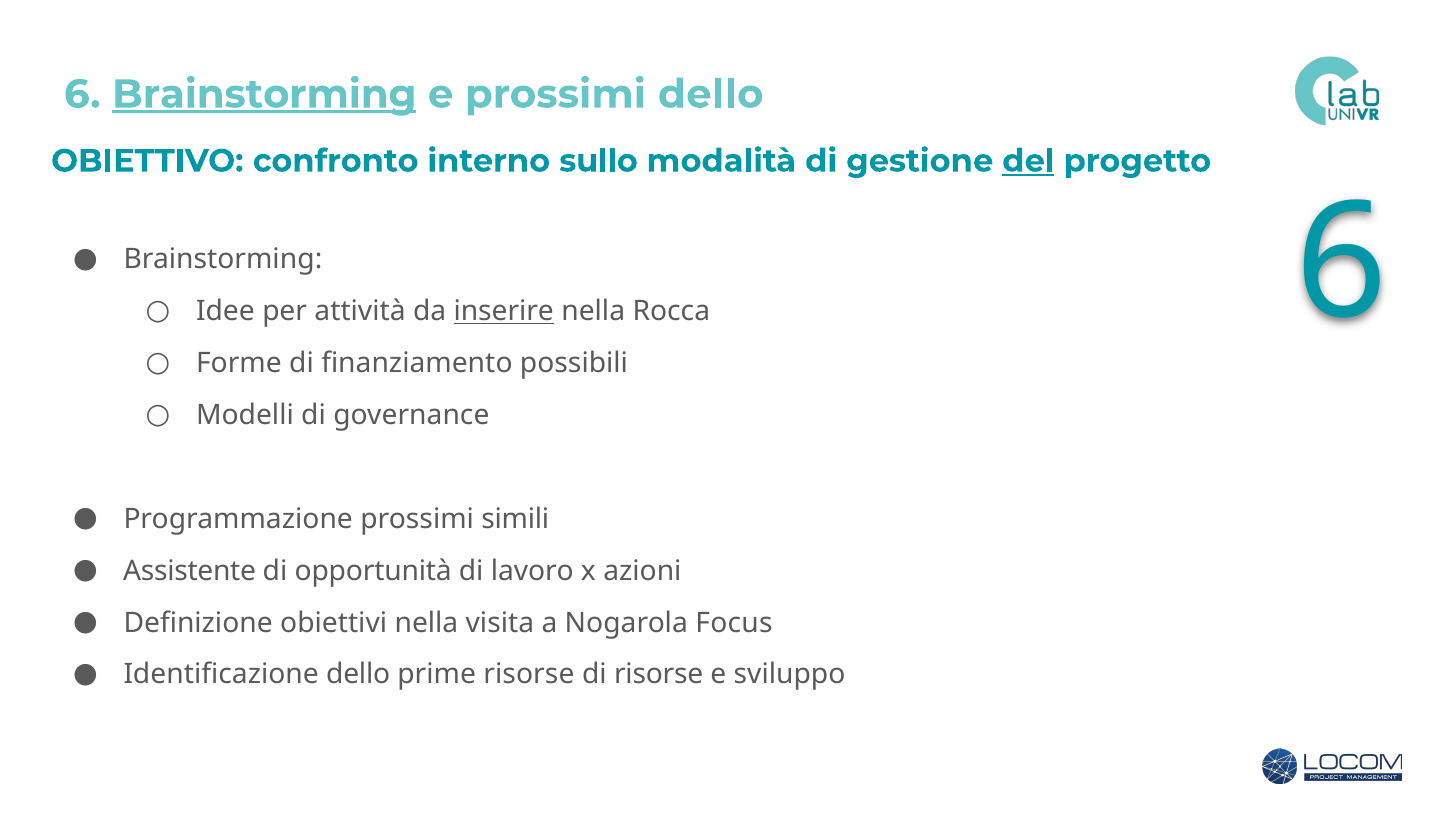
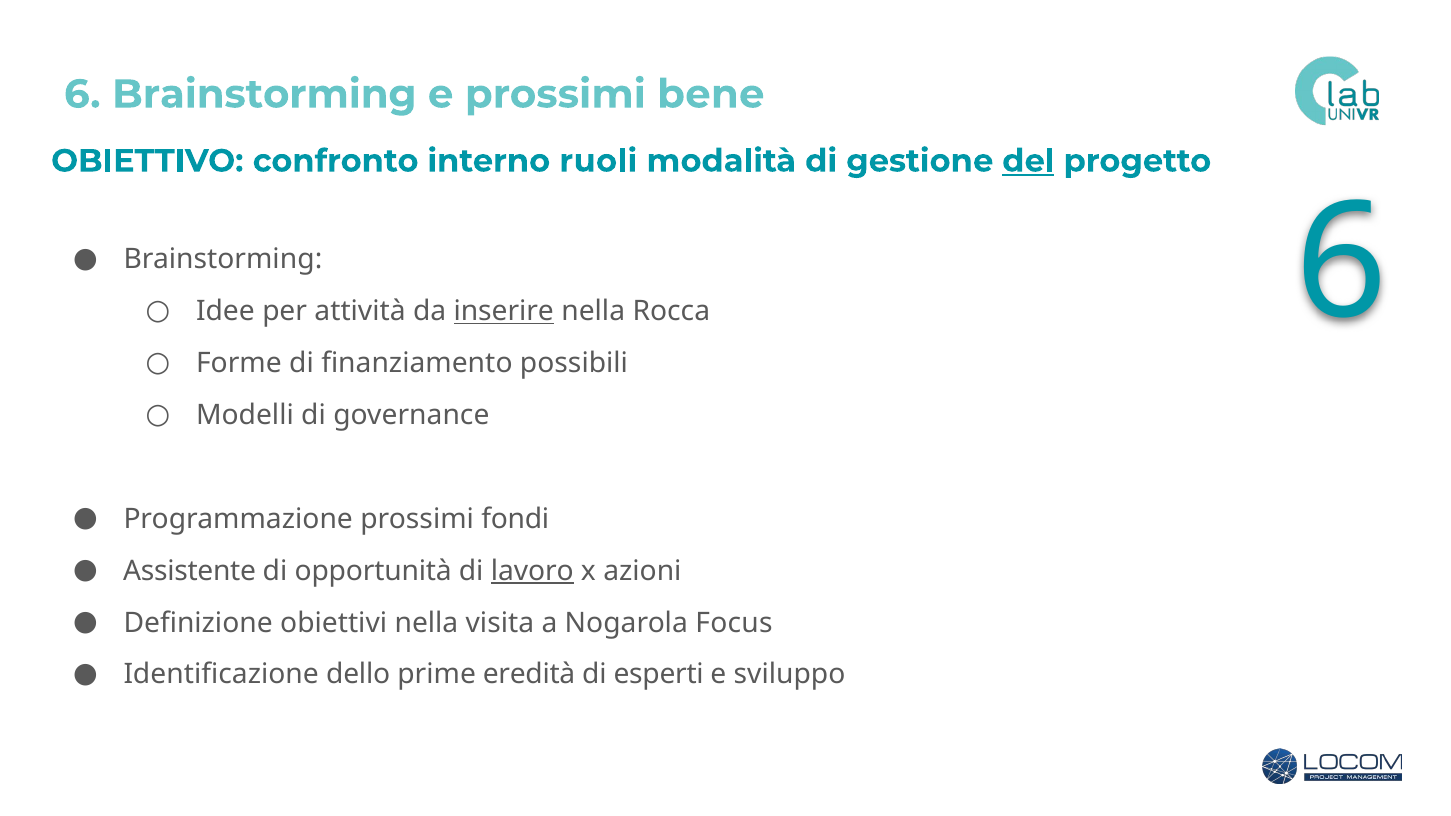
Brainstorming underline: present -> none (264, 94)
prossimi dello: dello -> bene (711, 94)
sullo: sullo -> ruoli (598, 161)
simili: simili -> fondi (515, 519)
lavoro underline: none -> present (532, 571)
prime risorse: risorse -> eredità (529, 675)
di risorse: risorse -> esperti (659, 675)
